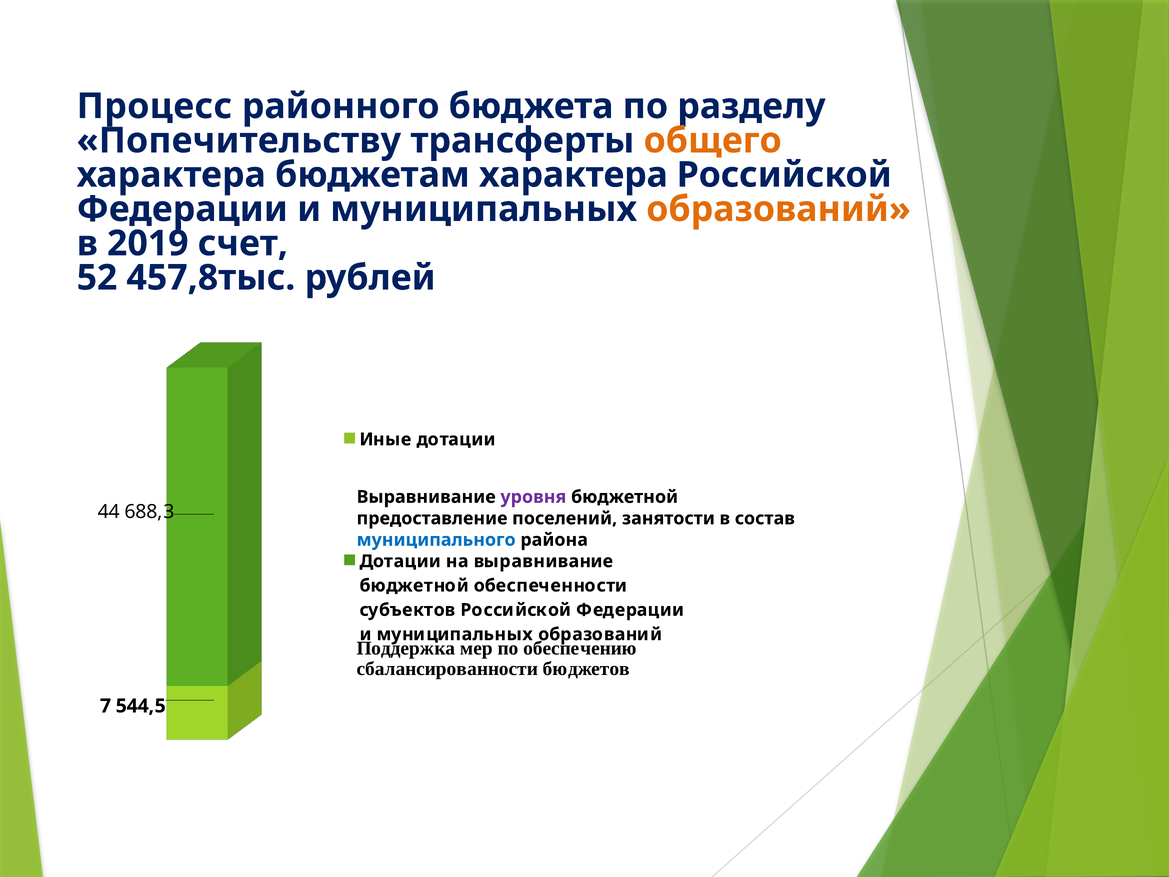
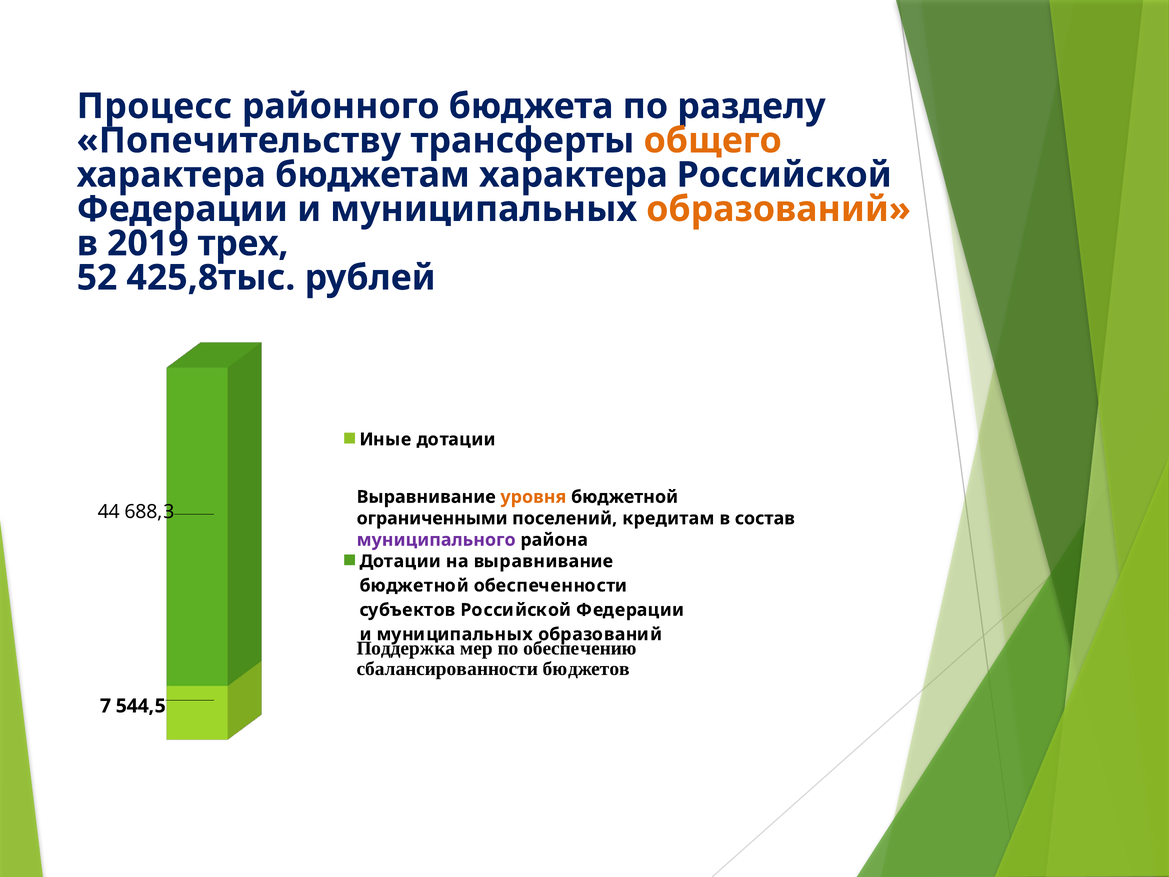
счет: счет -> трех (243, 243)
457,8тыс: 457,8тыс -> 425,8тыс (211, 278)
уровня colour: purple -> orange (533, 497)
предоставление: предоставление -> ограниченными (432, 518)
занятости: занятости -> кредитам (668, 518)
муниципального colour: blue -> purple (436, 540)
